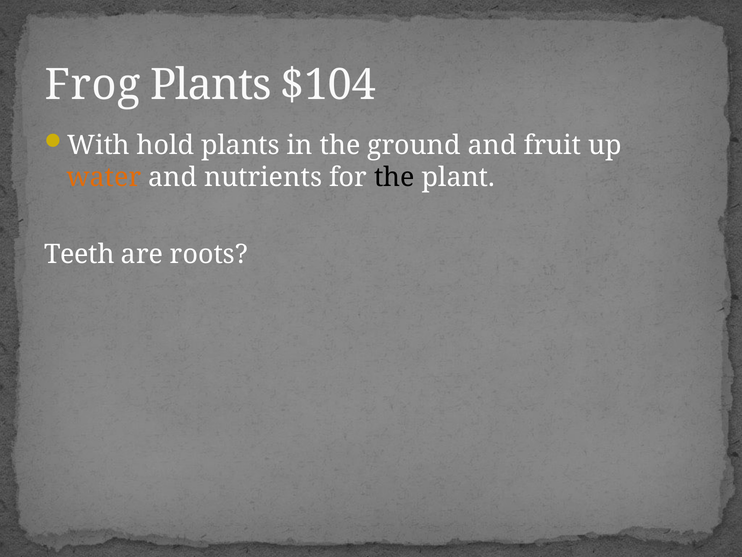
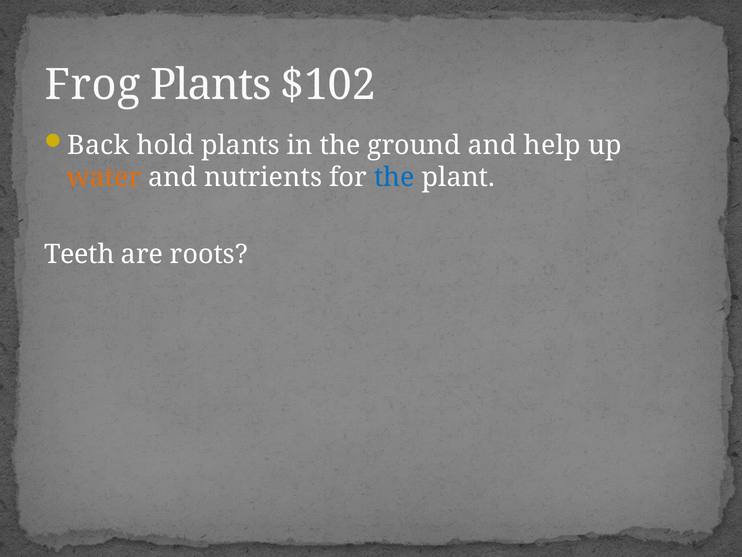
$104: $104 -> $102 (328, 85)
With: With -> Back (98, 145)
fruit: fruit -> help (552, 145)
the colour: black -> blue (394, 177)
